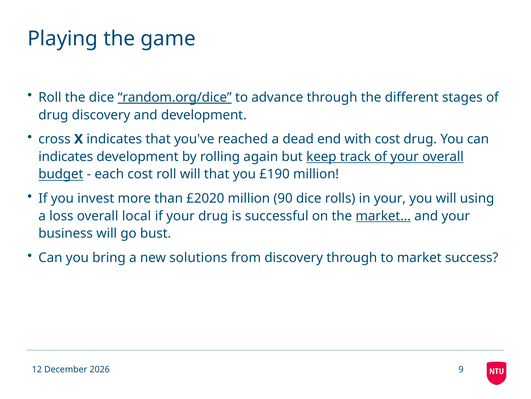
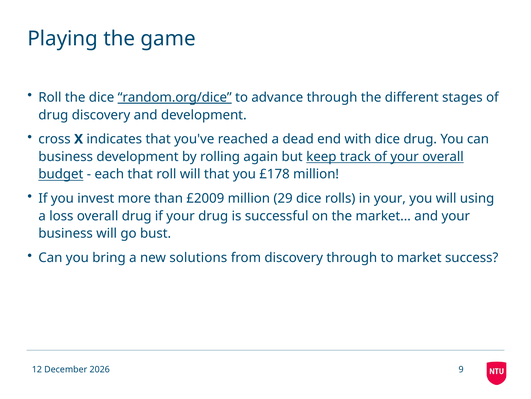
with cost: cost -> dice (387, 139)
indicates: indicates -> business (66, 156)
each cost: cost -> that (140, 174)
£190: £190 -> £178 (275, 174)
£2020: £2020 -> £2009 (205, 198)
90: 90 -> 29 (283, 198)
overall local: local -> drug (137, 216)
market underline: present -> none (383, 216)
